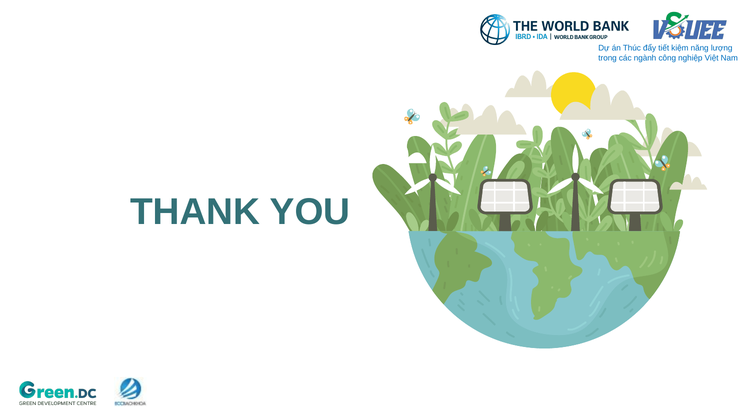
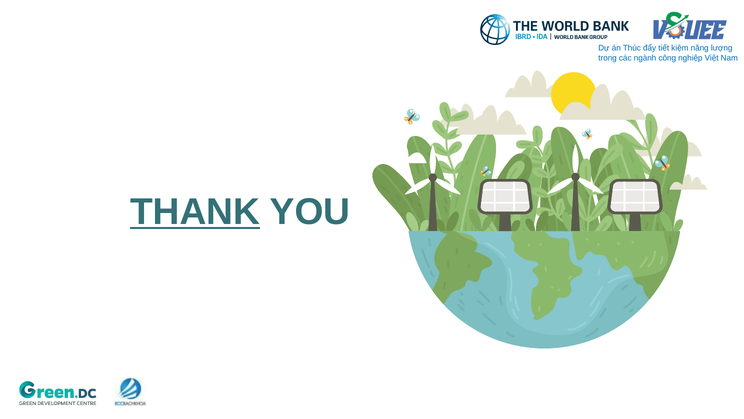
THANK underline: none -> present (195, 212)
